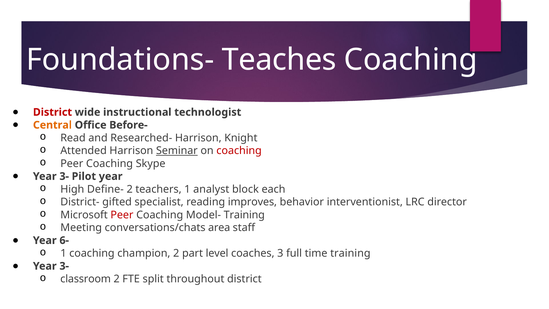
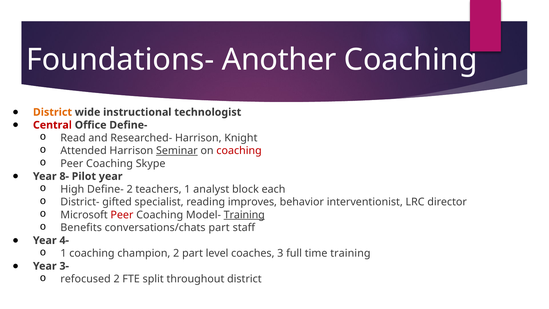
Teaches: Teaches -> Another (279, 60)
District colour: red -> orange (52, 112)
Central colour: orange -> red (52, 125)
Office Before-: Before- -> Define- (128, 125)
3-: 3- -> 8- (64, 176)
Training underline: none -> present (244, 215)
Meeting: Meeting -> Benefits (81, 228)
conversations/chats area: area -> part (219, 228)
6-: 6- -> 4- (64, 240)
classroom: classroom -> refocused (86, 279)
